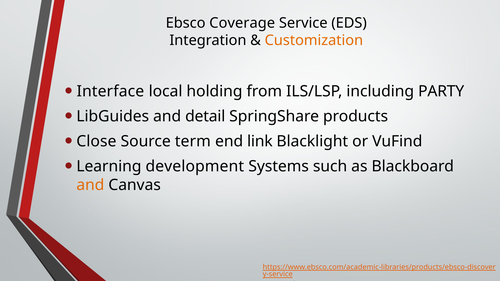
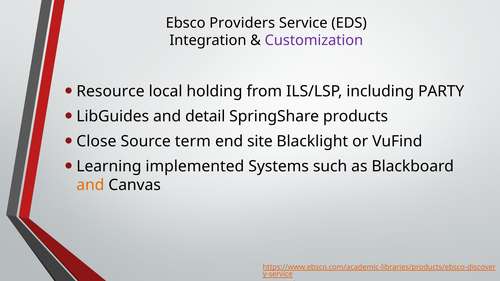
Coverage: Coverage -> Providers (242, 23)
Customization colour: orange -> purple (314, 41)
Interface: Interface -> Resource (110, 91)
link: link -> site (260, 141)
development: development -> implemented (195, 166)
